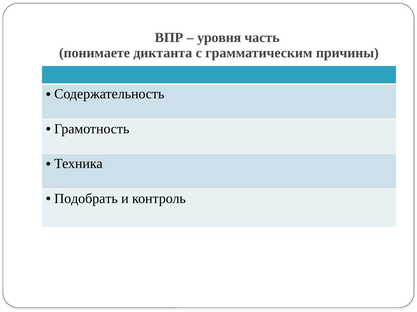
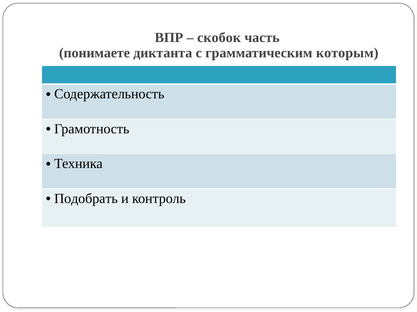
уровня: уровня -> скобок (219, 38)
причины: причины -> которым (347, 53)
